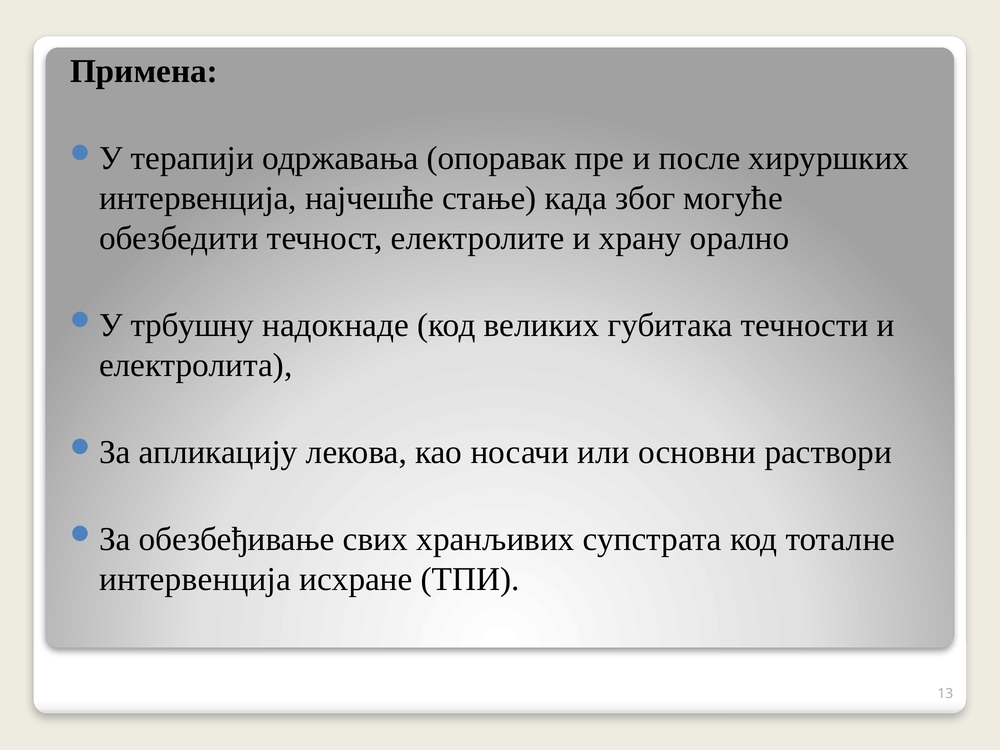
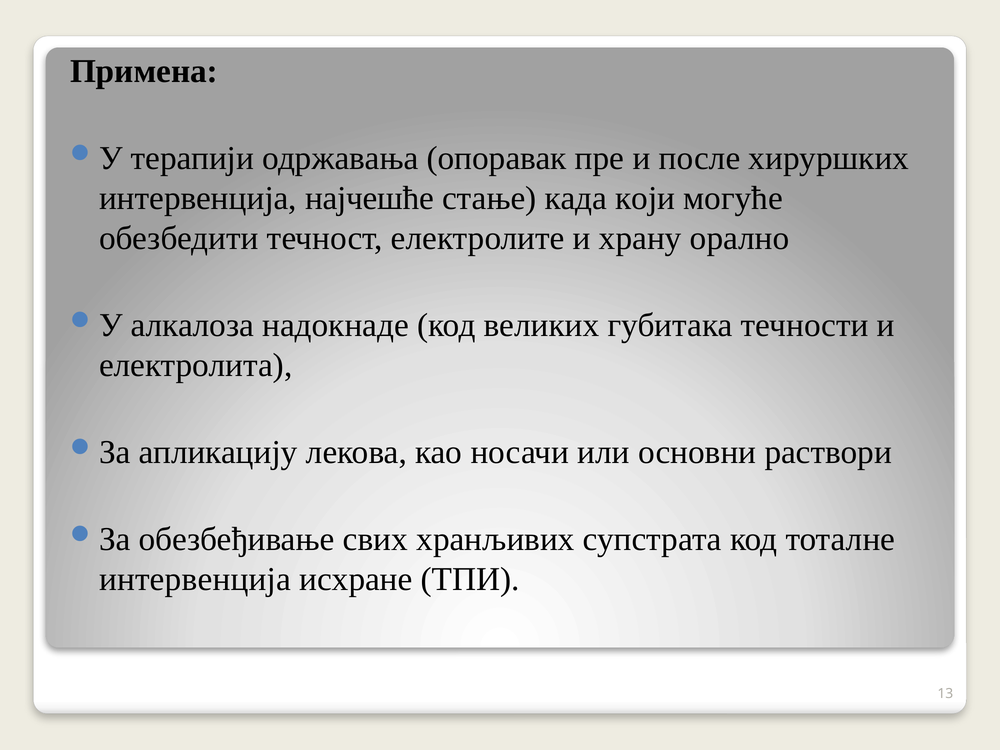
због: због -> који (645, 198)
трбушну: трбушну -> алкалоза (192, 325)
